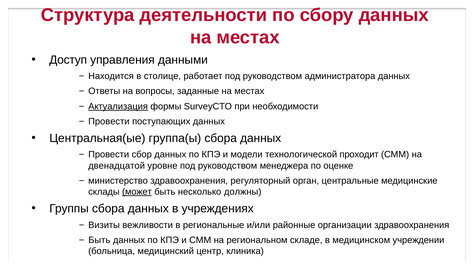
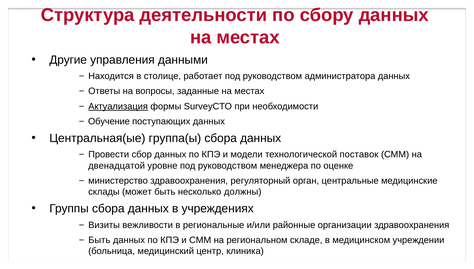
Доступ: Доступ -> Другие (68, 60)
Провести: Провести -> Обучение (109, 121)
проходит: проходит -> поставок (359, 154)
может underline: present -> none (137, 192)
